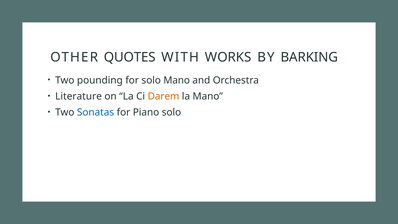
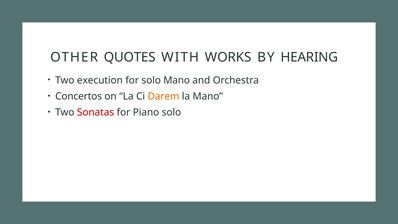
BARKING: BARKING -> HEARING (309, 57)
pounding: pounding -> execution (100, 80)
Literature: Literature -> Concertos (79, 96)
Sonatas colour: blue -> red (96, 112)
